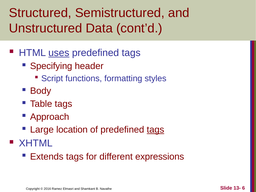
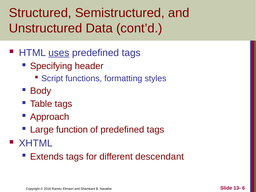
location: location -> function (72, 130)
tags underline: present -> none (155, 130)
expressions: expressions -> descendant (160, 157)
